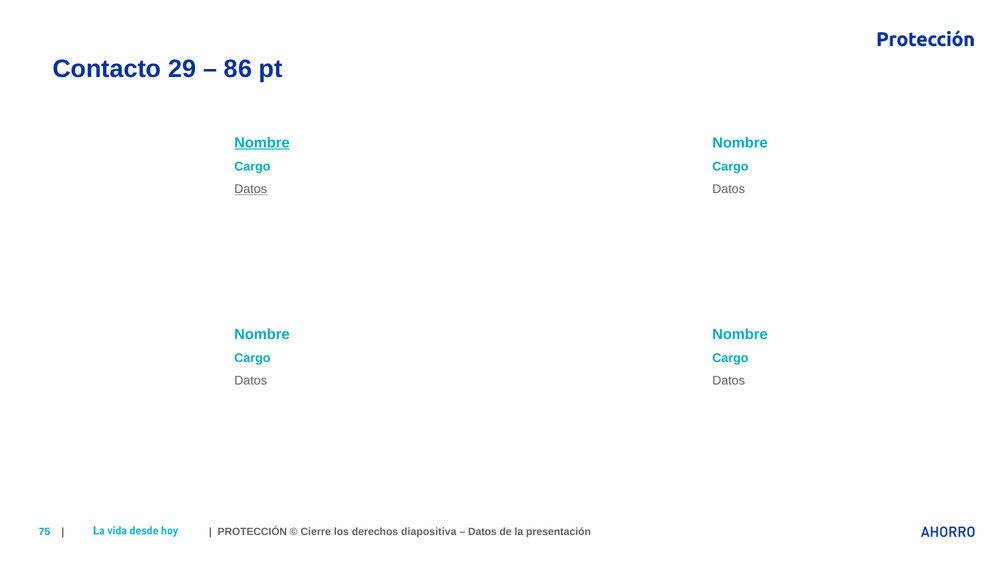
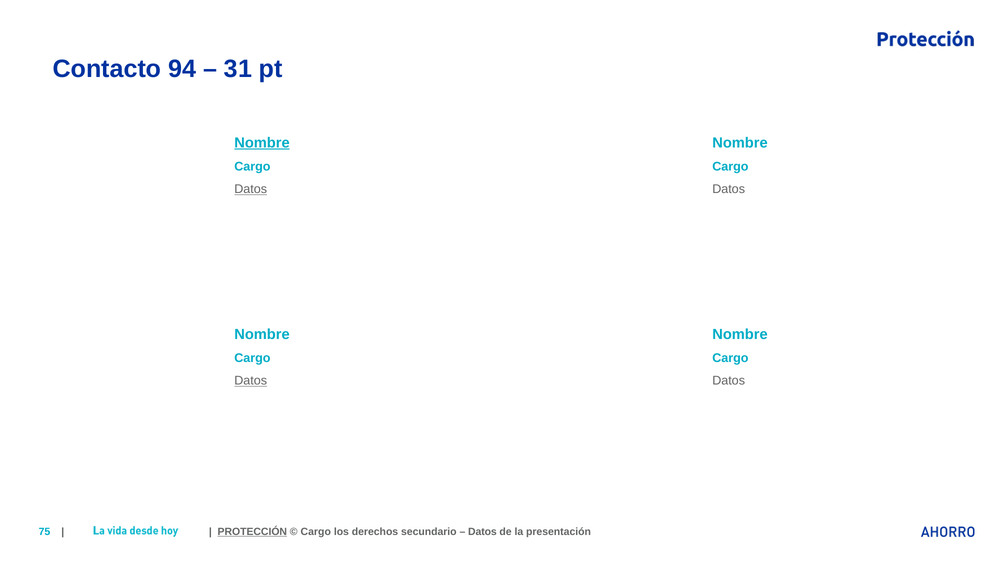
29: 29 -> 94 (182, 69)
86: 86 -> 31 (238, 69)
Datos underline: none -> present (251, 381)
PROTECCIÓN underline: none -> present (252, 532)
Cierre: Cierre -> Cargo (316, 532)
diapositiva: diapositiva -> secundario (429, 532)
